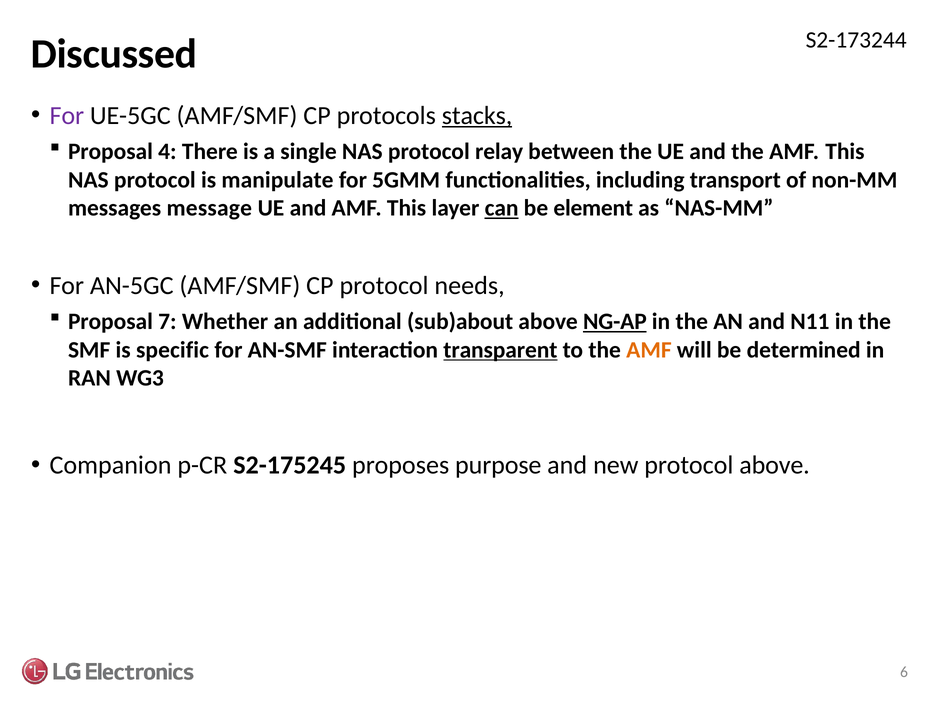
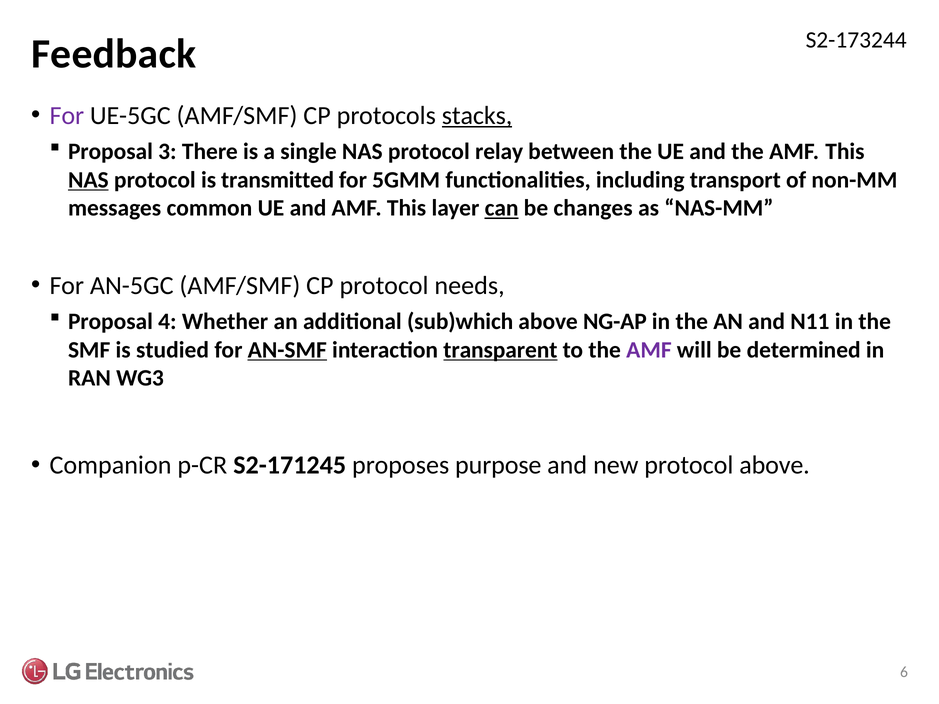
Discussed: Discussed -> Feedback (114, 54)
4: 4 -> 3 (167, 152)
NAS underline: none -> present (88, 180)
manipulate: manipulate -> transmitted (278, 180)
message: message -> common (209, 208)
element: element -> changes (593, 208)
7: 7 -> 4 (167, 322)
sub)about: sub)about -> sub)which (460, 322)
NG-AP underline: present -> none (615, 322)
specific: specific -> studied (173, 350)
AN-SMF underline: none -> present (287, 350)
AMF colour: orange -> purple (649, 350)
S2-175245: S2-175245 -> S2-171245 (290, 466)
